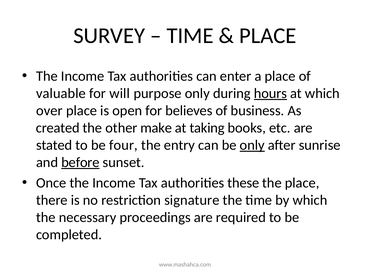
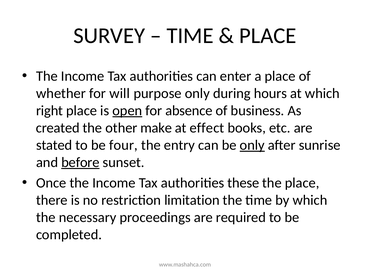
valuable: valuable -> whether (61, 94)
hours underline: present -> none (270, 94)
over: over -> right (50, 111)
open underline: none -> present (127, 111)
believes: believes -> absence (189, 111)
taking: taking -> effect (207, 128)
signature: signature -> limitation (192, 200)
